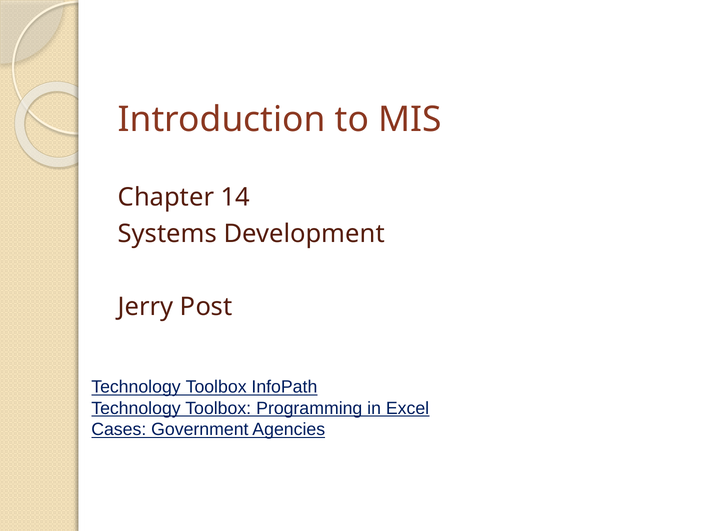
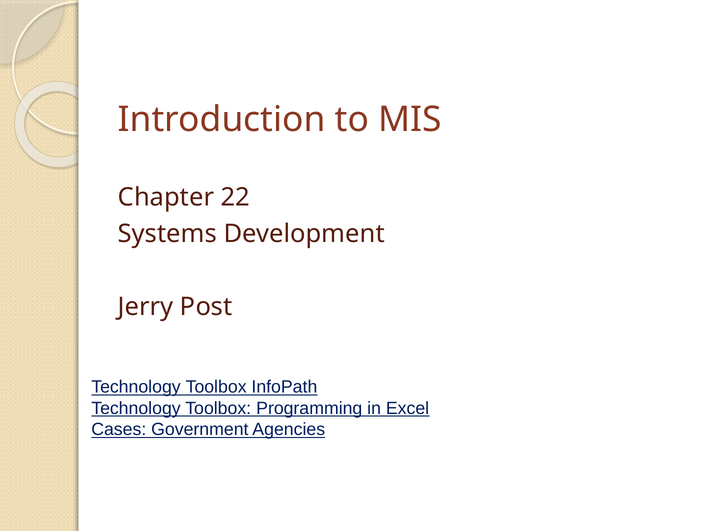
14: 14 -> 22 (235, 197)
